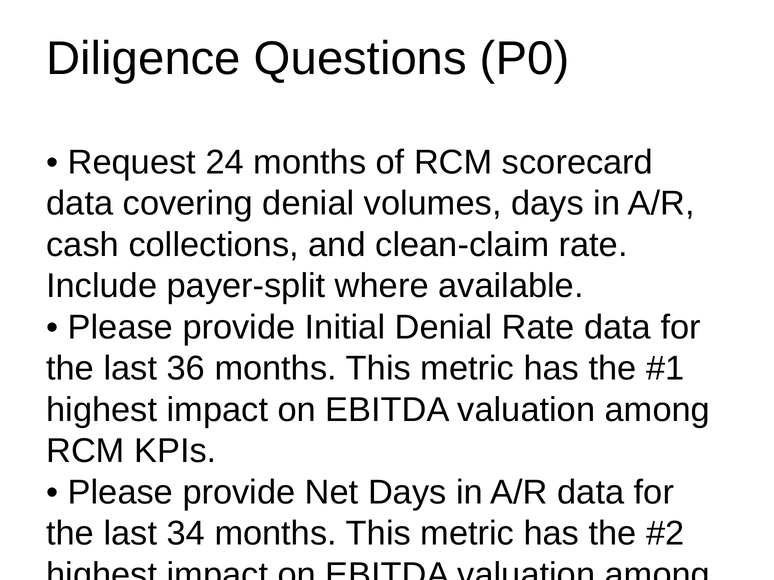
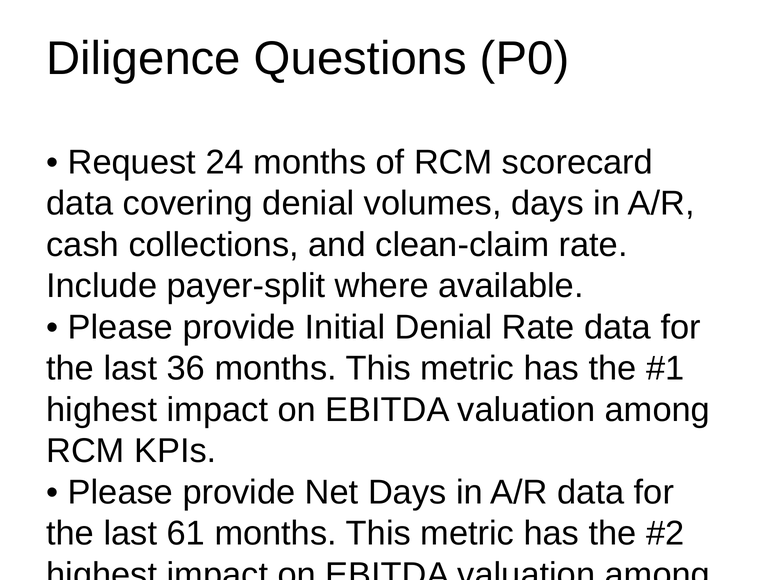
34: 34 -> 61 (186, 534)
